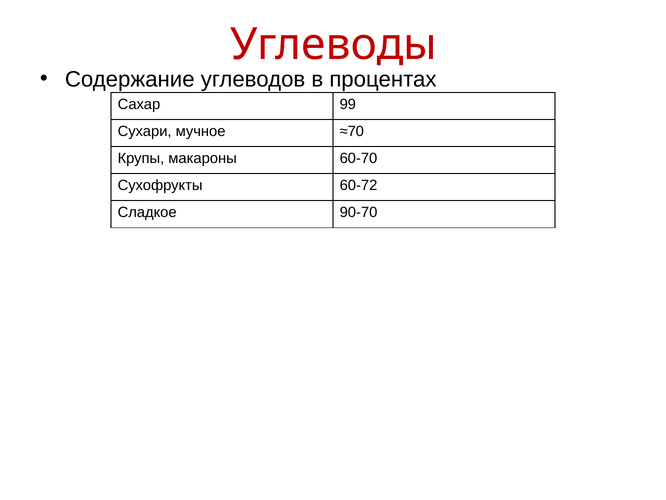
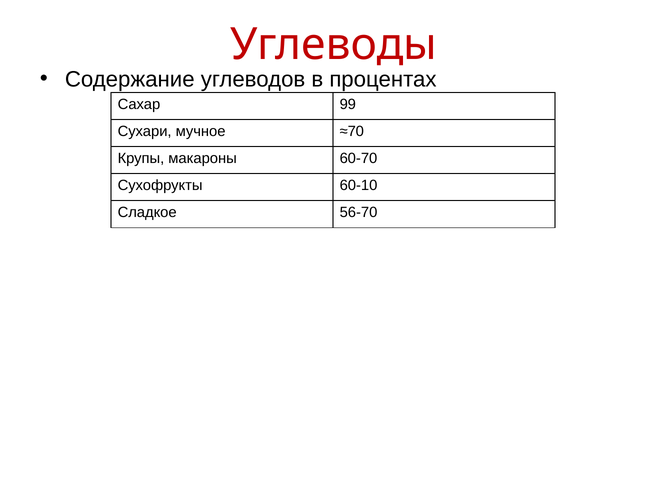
60-72: 60-72 -> 60-10 (358, 185)
90-70: 90-70 -> 56-70 (358, 212)
